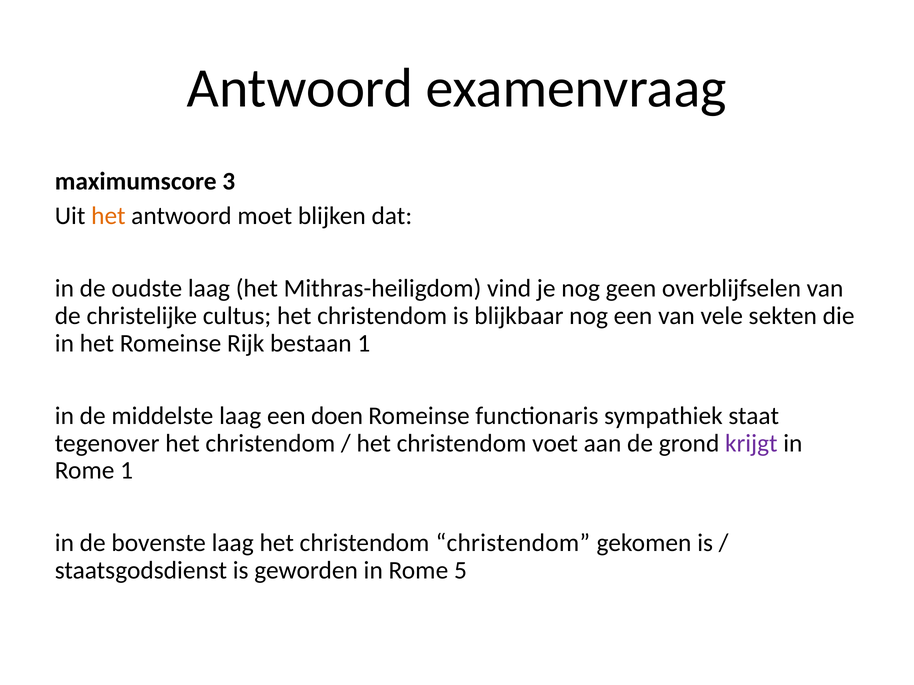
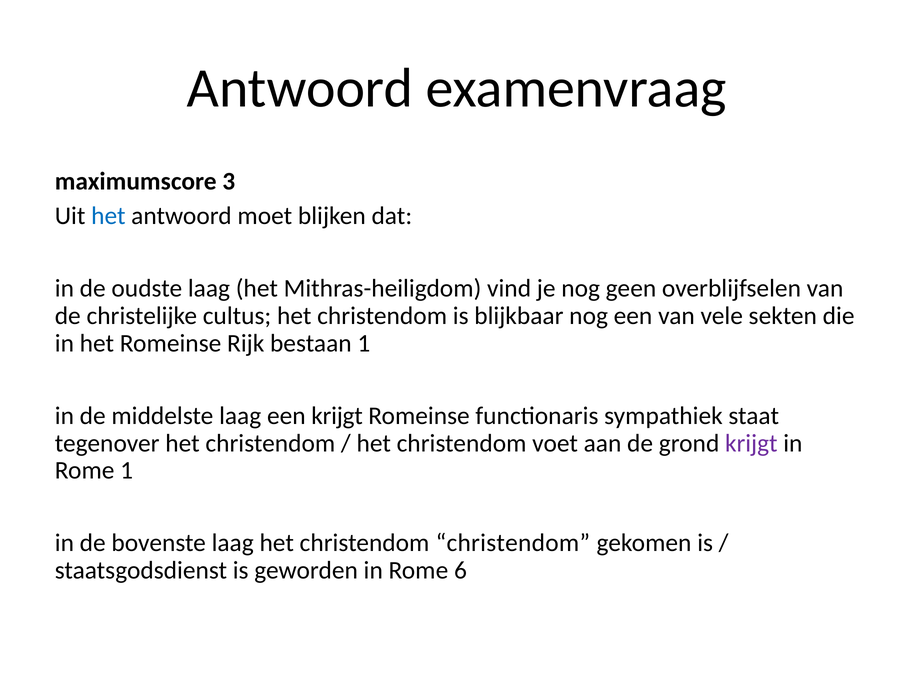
het colour: orange -> blue (108, 216)
een doen: doen -> krijgt (337, 416)
5: 5 -> 6 (460, 571)
